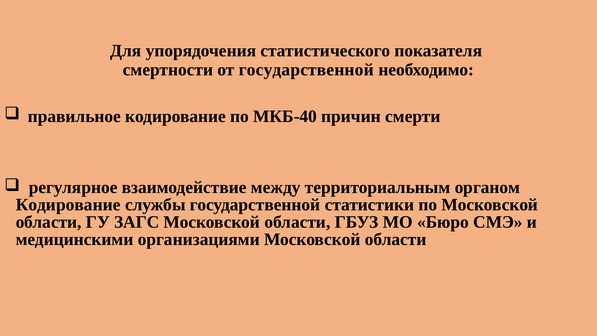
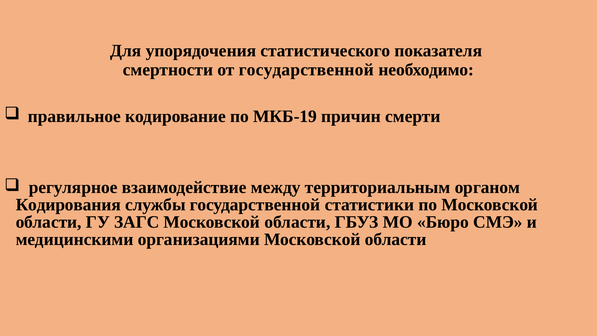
МКБ-40: МКБ-40 -> МКБ-19 (285, 116)
Кодирование: Кодирование -> Кодирования (68, 205)
